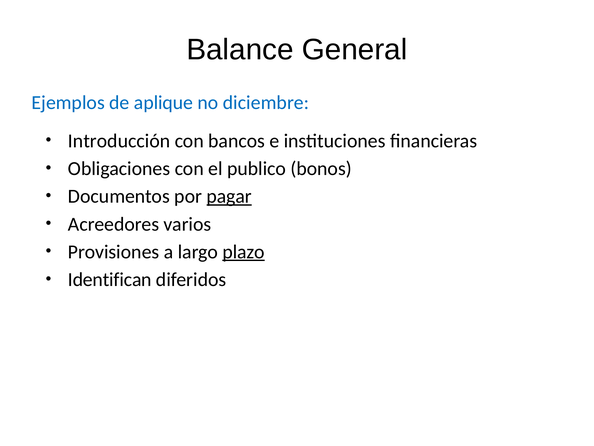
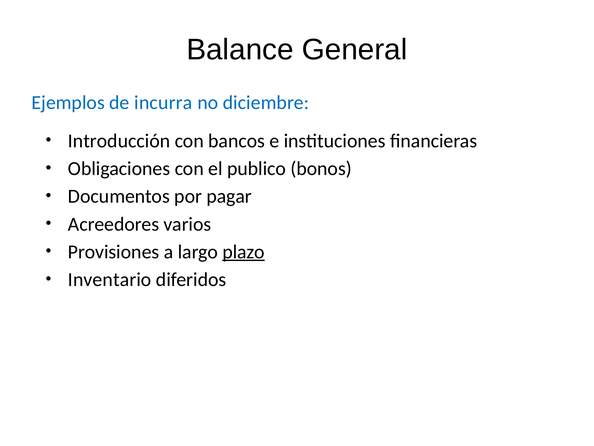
aplique: aplique -> incurra (163, 103)
pagar underline: present -> none (229, 196)
Identifican: Identifican -> Inventario (110, 279)
